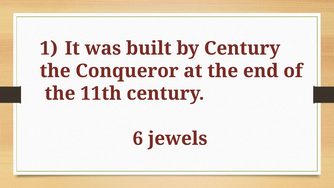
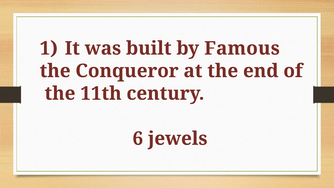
by Century: Century -> Famous (242, 48)
